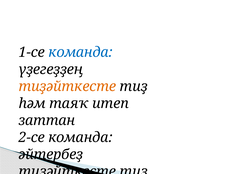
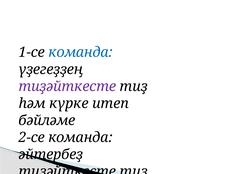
тиҙәйткесте colour: orange -> purple (67, 86)
таяҡ: таяҡ -> күрке (69, 103)
заттан: заттан -> бәйләме (47, 120)
